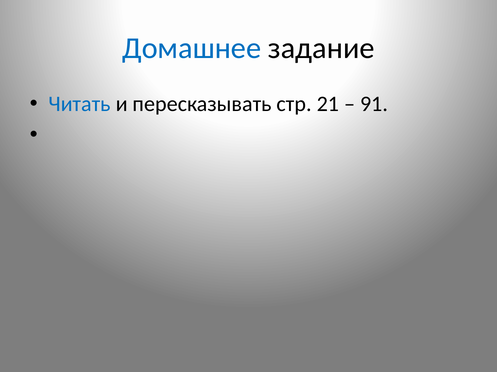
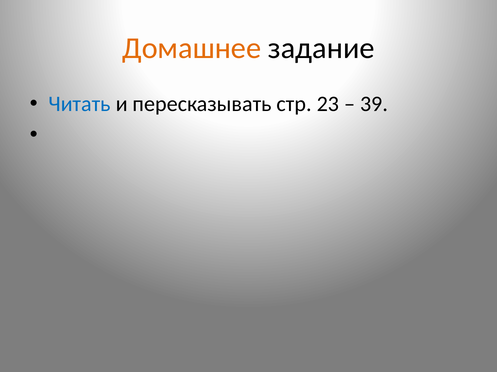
Домашнее colour: blue -> orange (192, 48)
21: 21 -> 23 (328, 104)
91: 91 -> 39 (374, 104)
